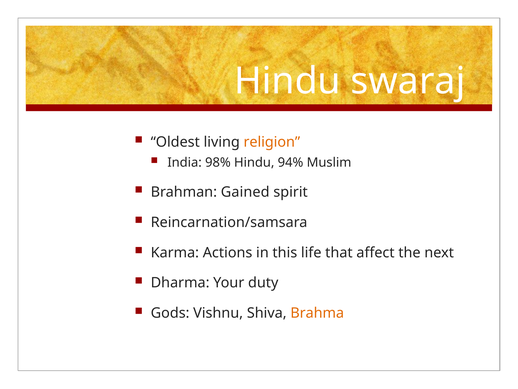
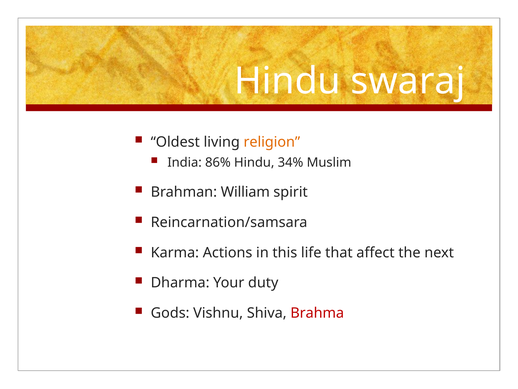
98%: 98% -> 86% (218, 162)
94%: 94% -> 34% (291, 162)
Gained: Gained -> William (245, 192)
Brahma colour: orange -> red (317, 313)
